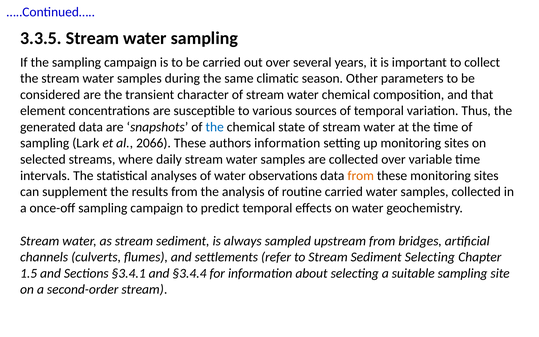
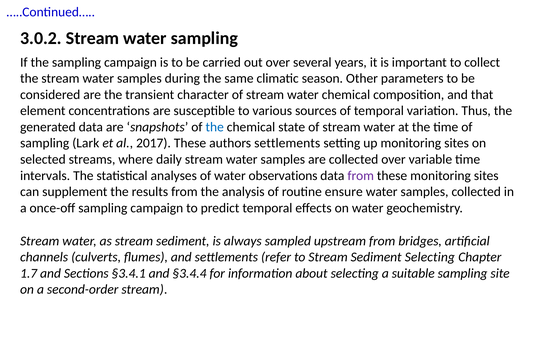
3.3.5: 3.3.5 -> 3.0.2 (41, 38)
2066: 2066 -> 2017 (153, 143)
authors information: information -> settlements (287, 143)
from colour: orange -> purple (361, 176)
routine carried: carried -> ensure (344, 192)
1.5: 1.5 -> 1.7 (29, 273)
